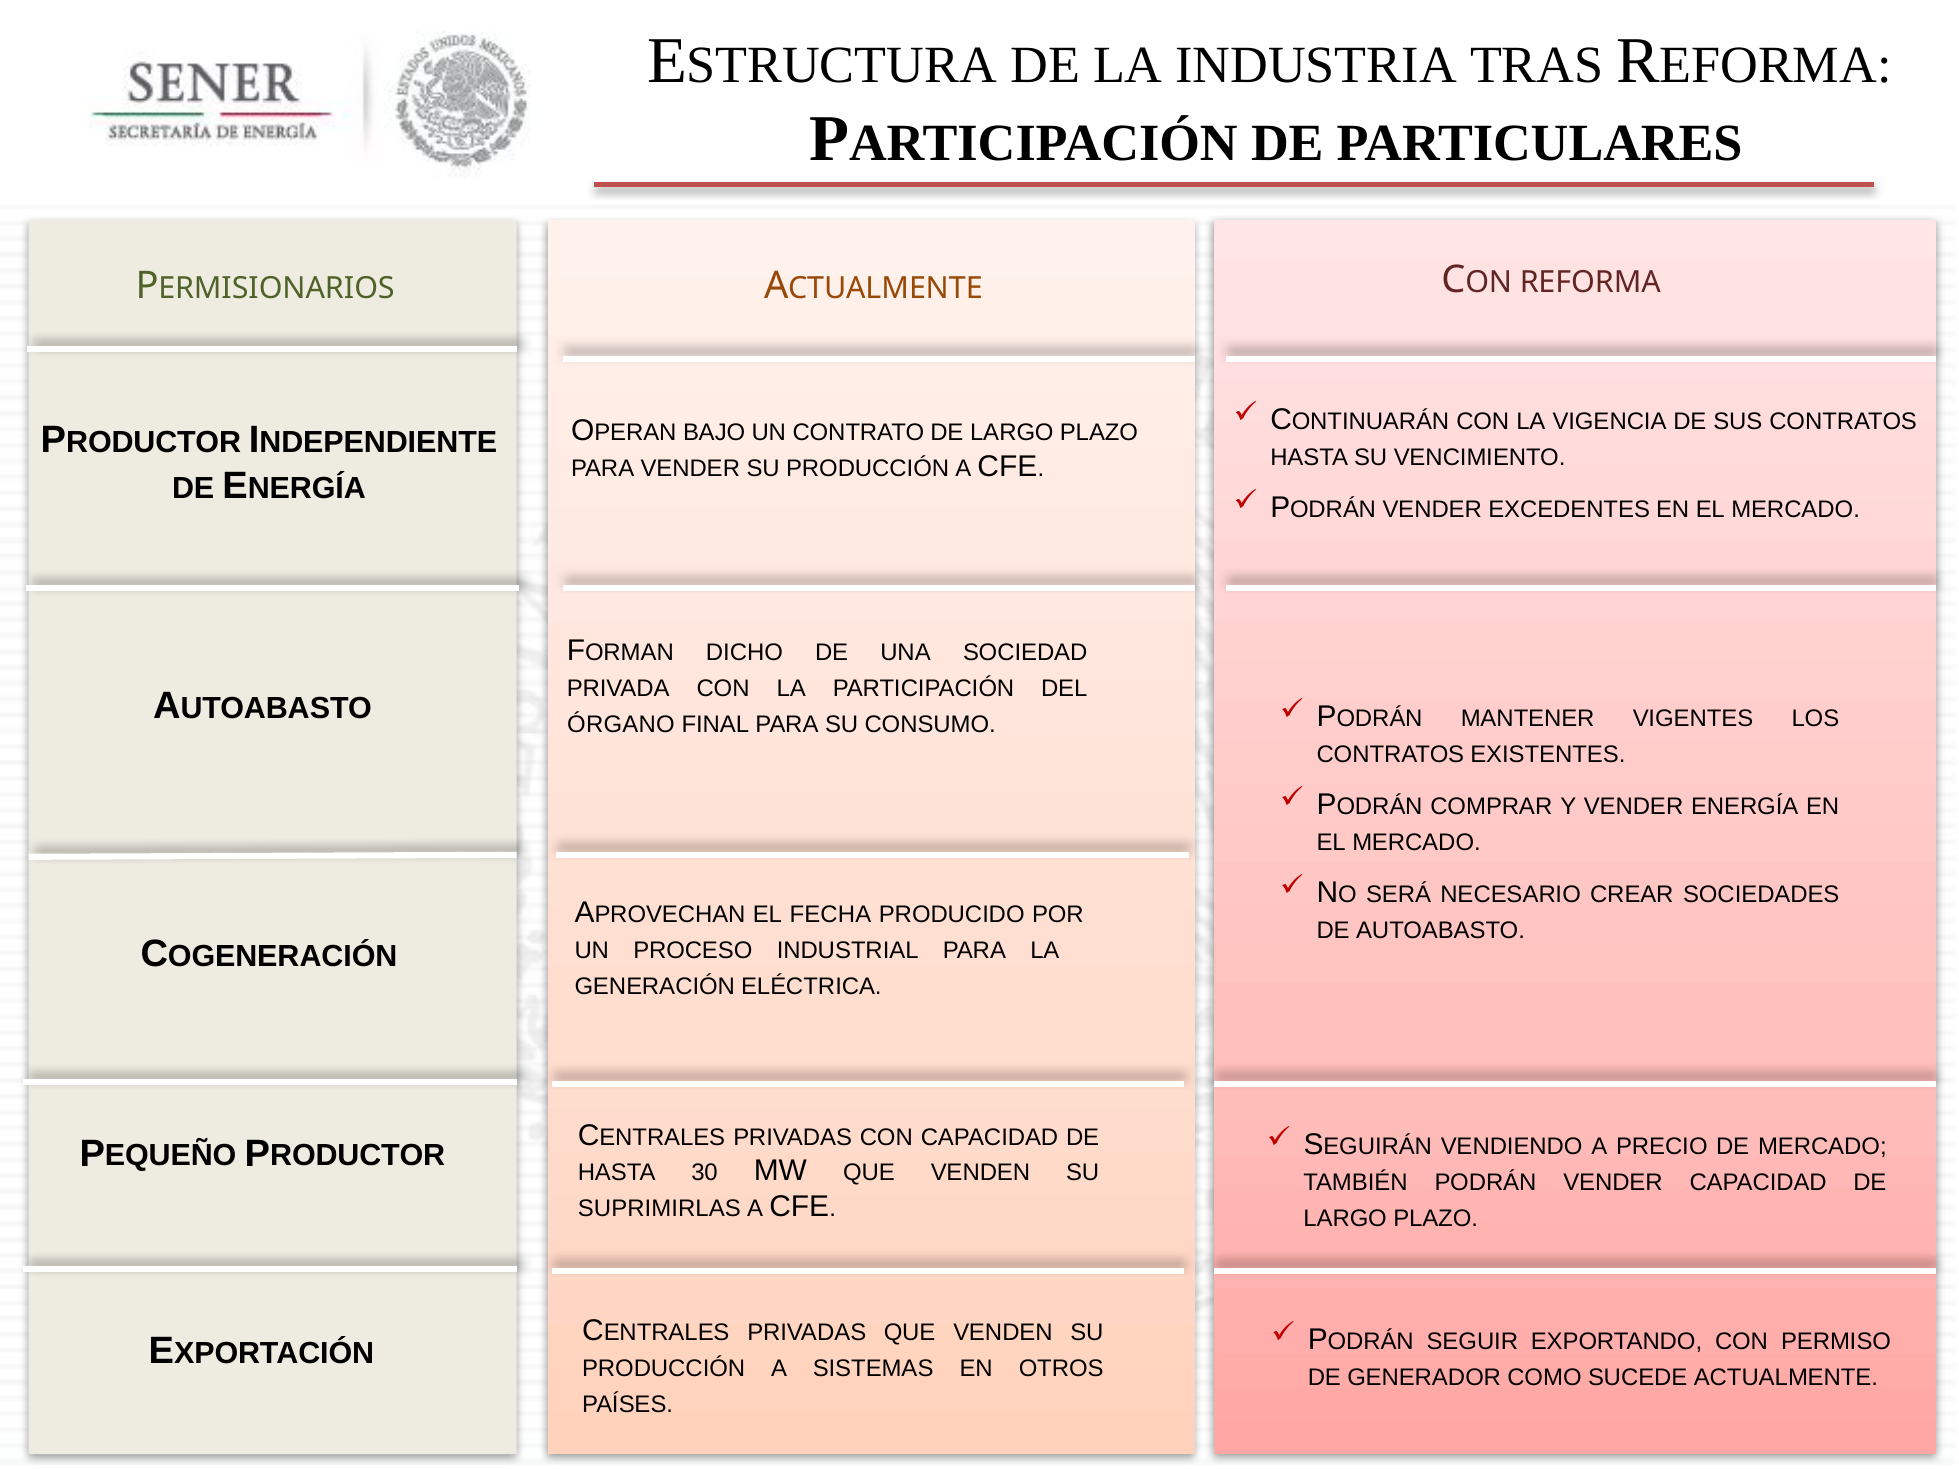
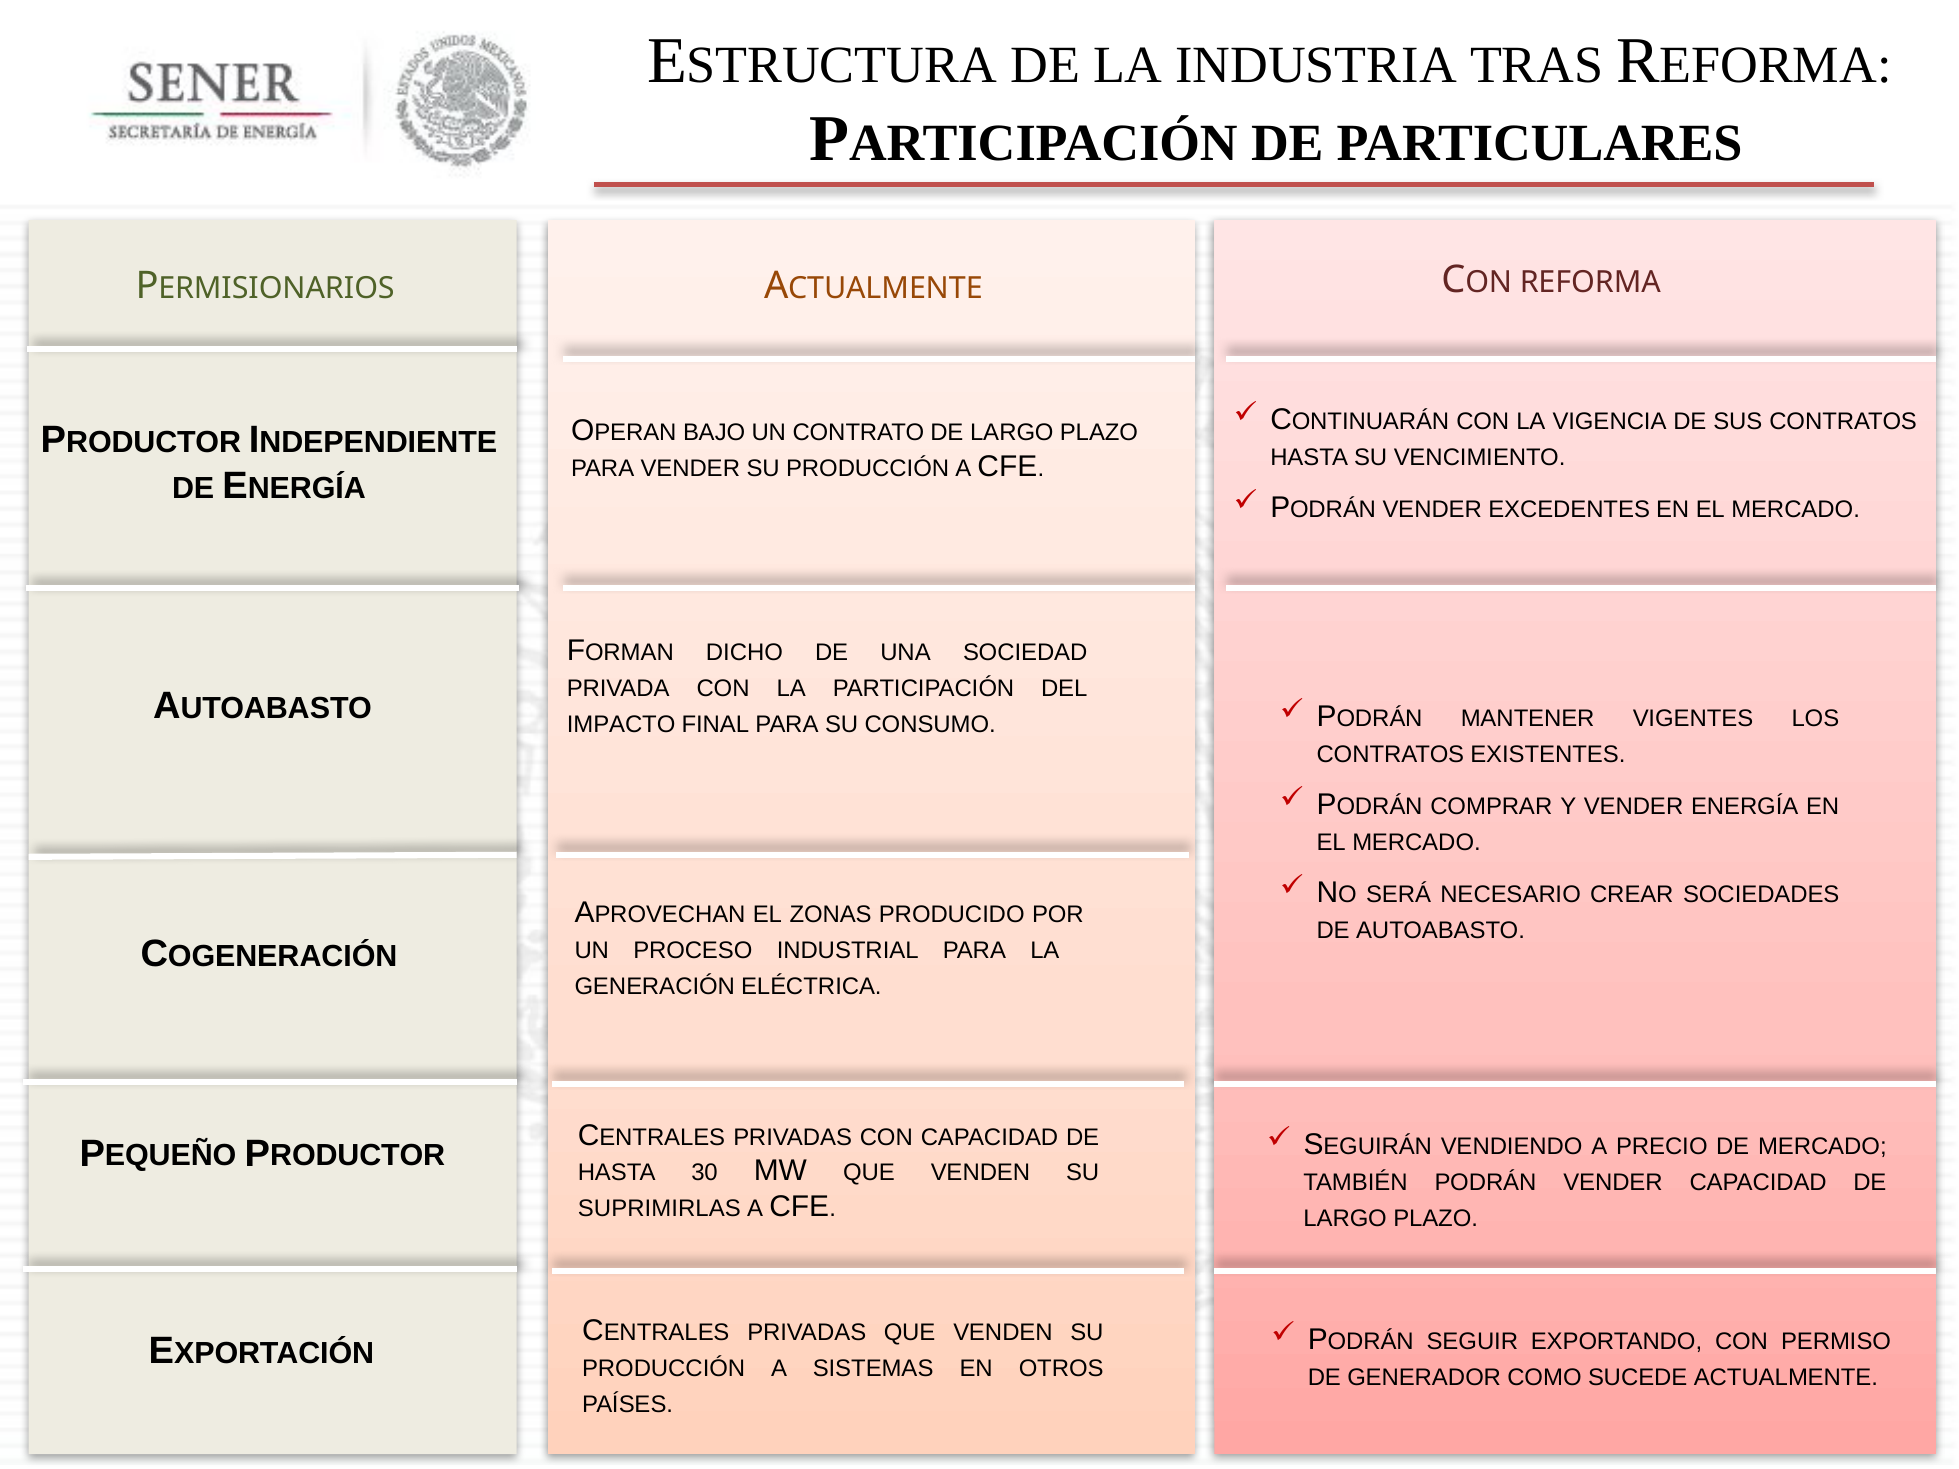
ÓRGANO: ÓRGANO -> IMPACTO (621, 725)
FECHA: FECHA -> ZONAS (831, 915)
